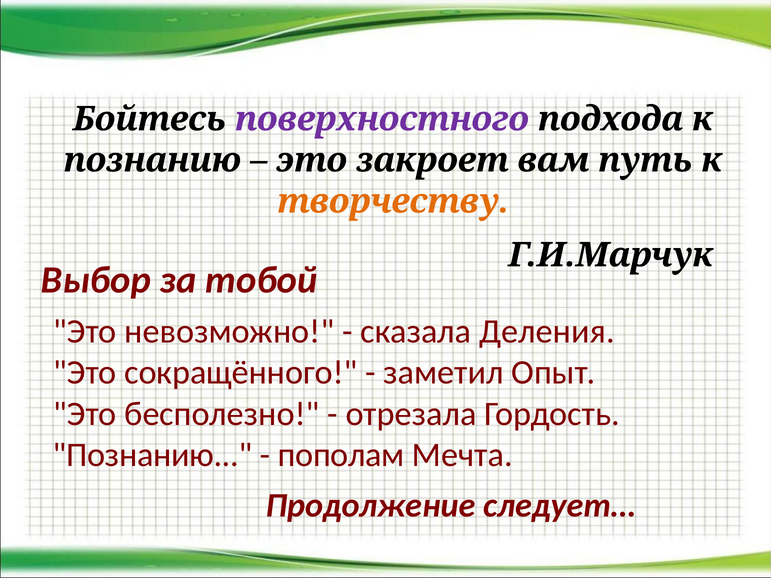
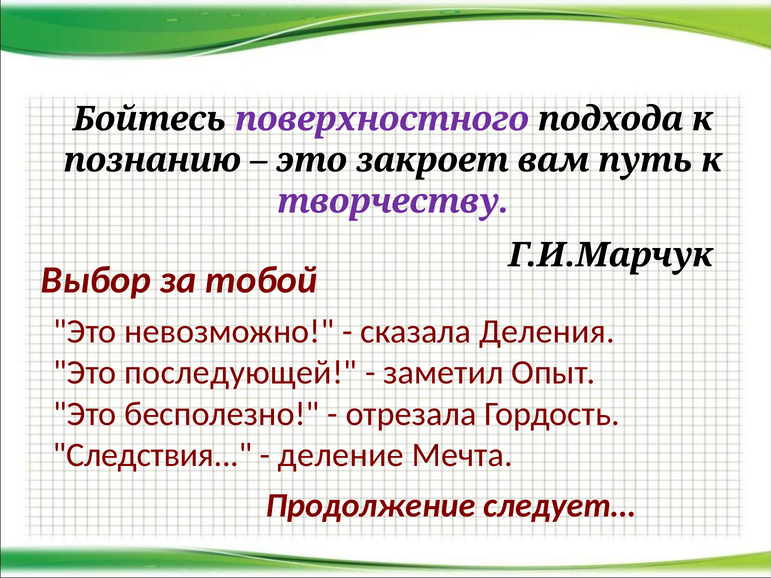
творчеству colour: orange -> purple (393, 201)
сокращённого: сокращённого -> последующей (241, 373)
Познанию: Познанию -> Следствия (153, 455)
пополам: пополам -> деление (341, 455)
